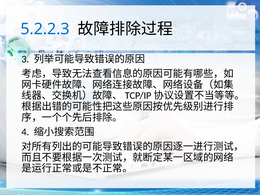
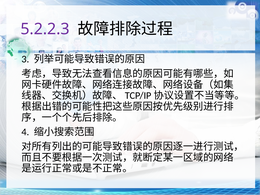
5.2.2.3 colour: blue -> purple (45, 29)
